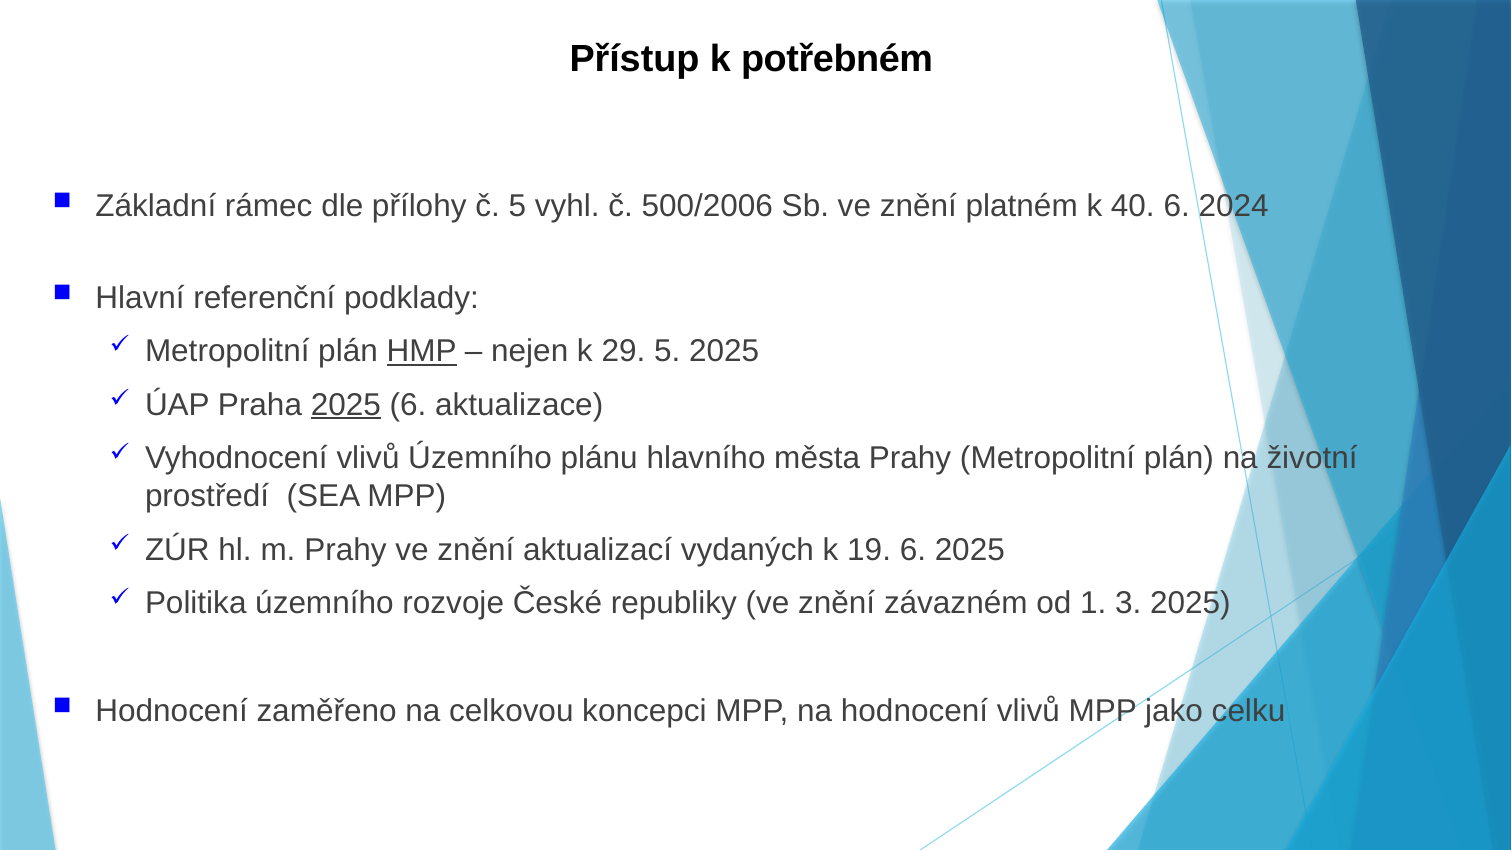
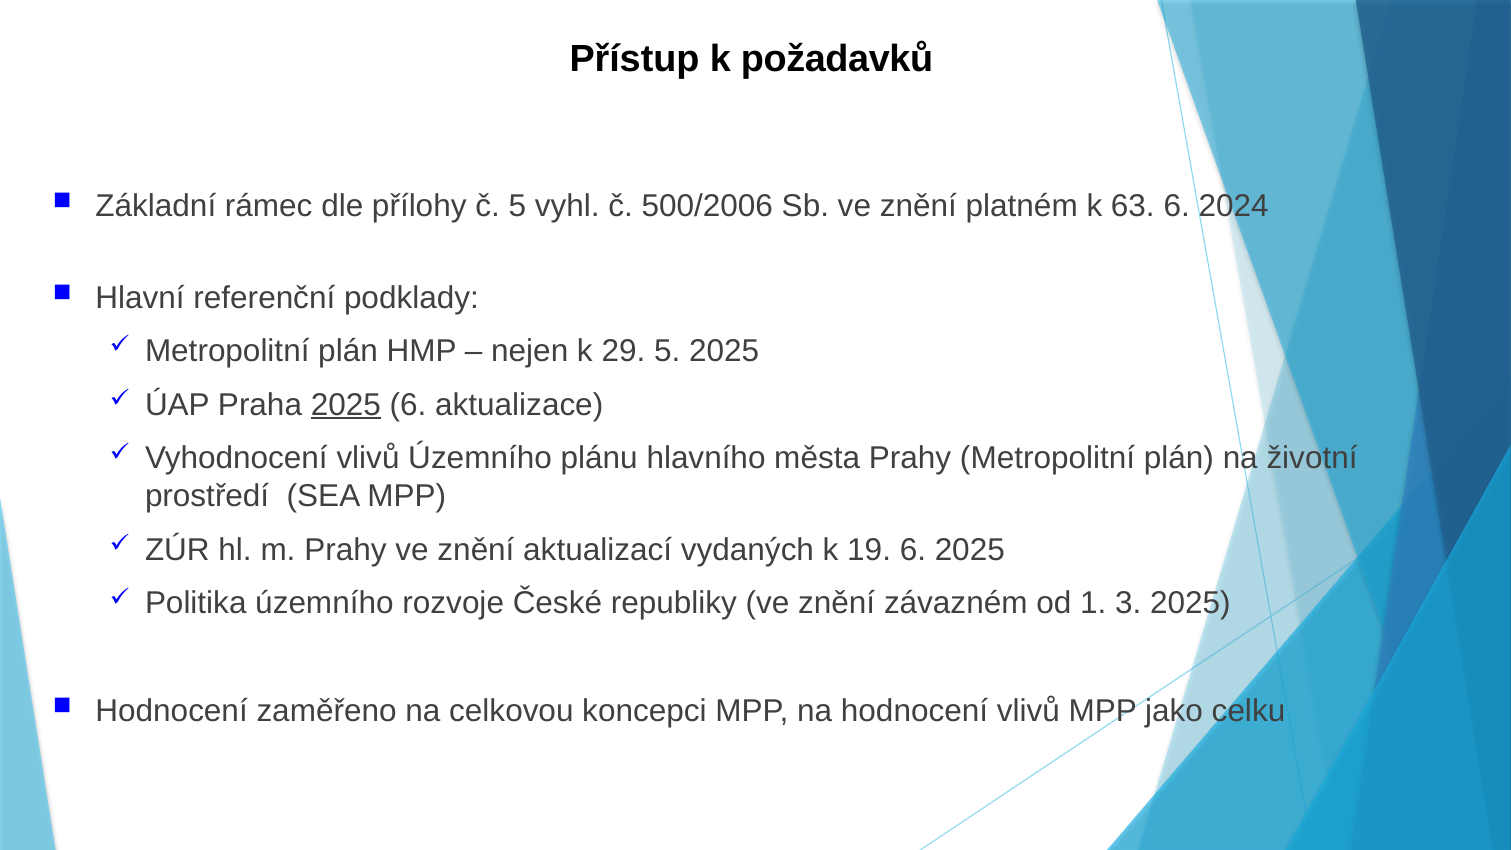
potřebném: potřebném -> požadavků (837, 59)
40: 40 -> 63 (1133, 206)
HMP underline: present -> none (422, 351)
